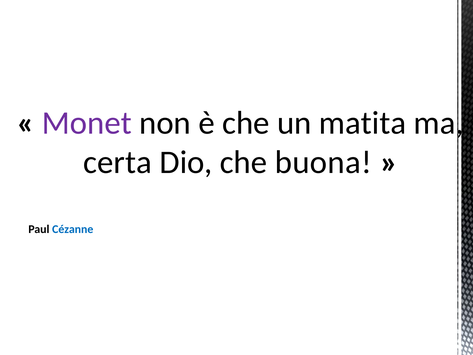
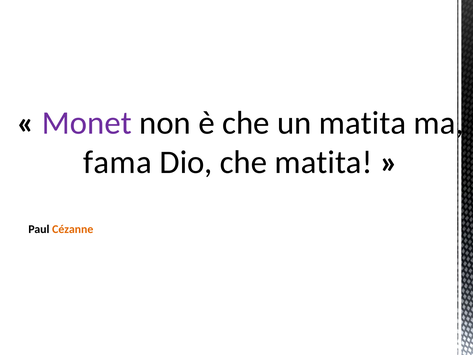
certa: certa -> fama (117, 162)
che buona: buona -> matita (323, 162)
Cézanne colour: blue -> orange (73, 229)
